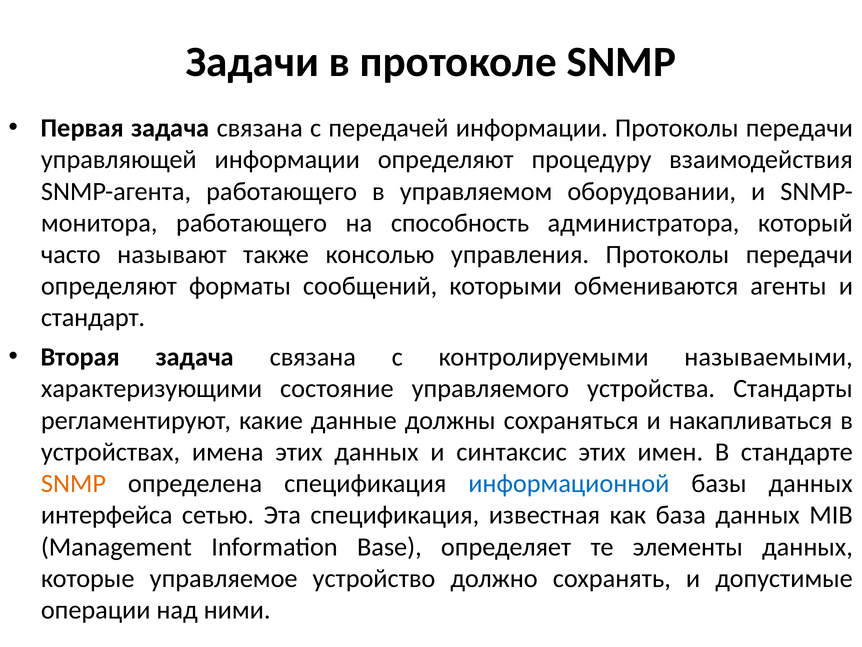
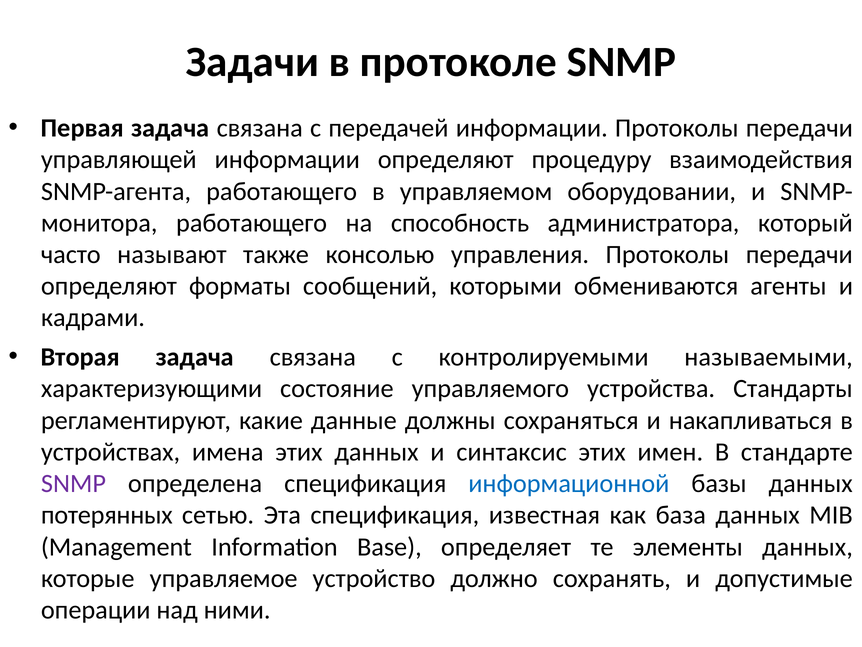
стандарт: стандарт -> кадрами (93, 318)
SNMP colour: orange -> purple (73, 483)
интерфейса: интерфейса -> потерянных (107, 515)
